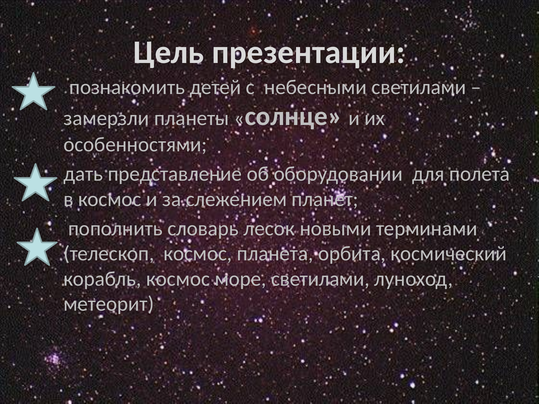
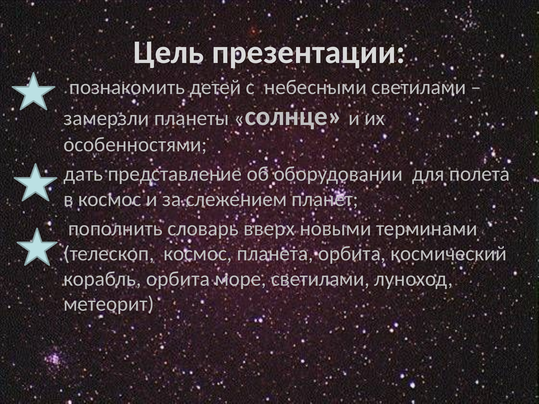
лесок: лесок -> вверх (269, 229)
корабль космос: космос -> орбита (178, 279)
